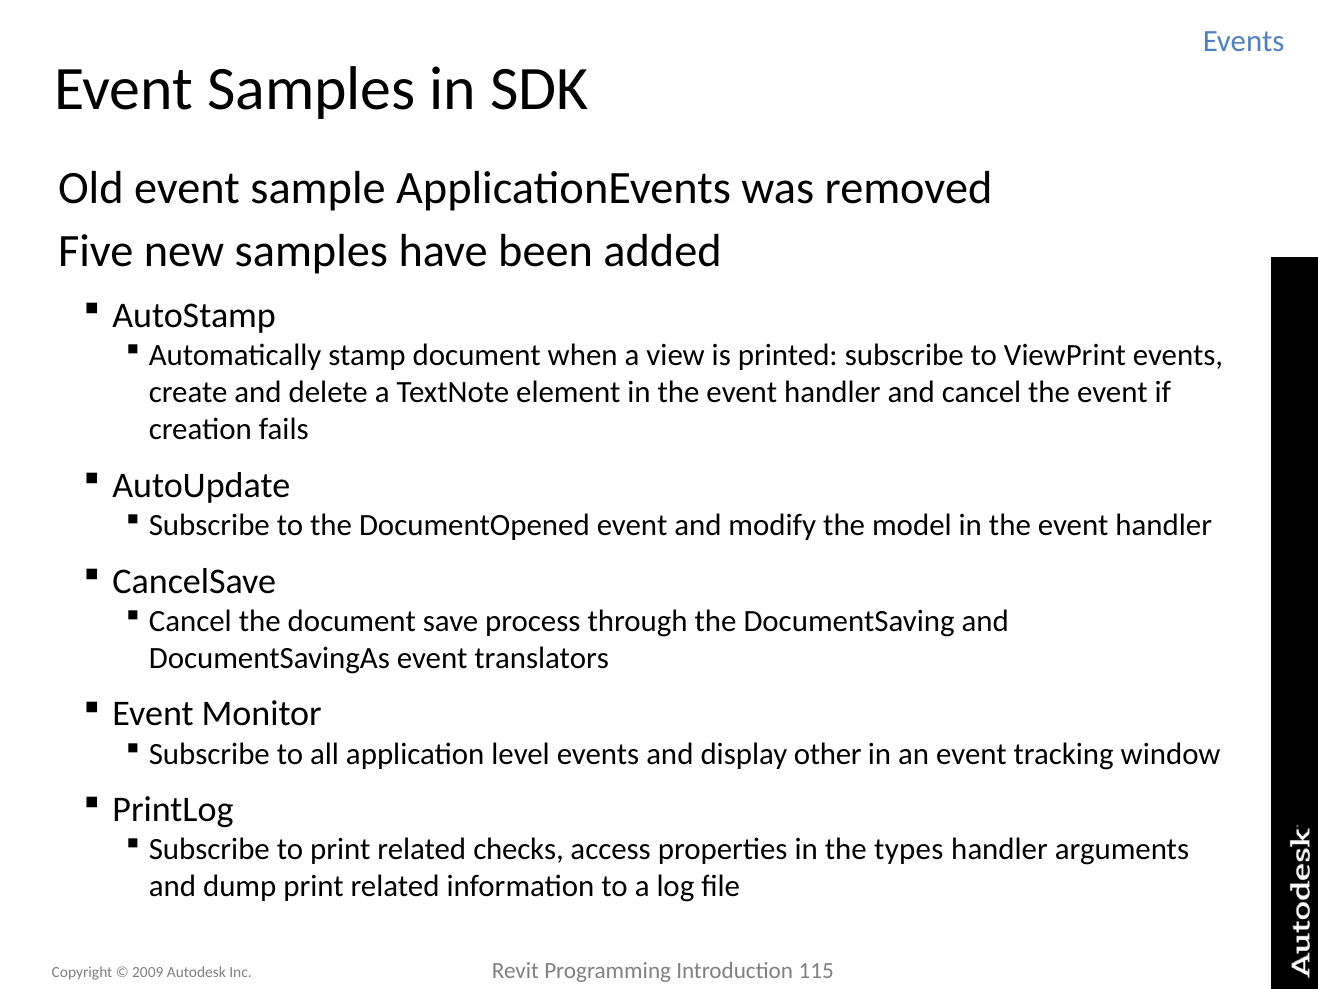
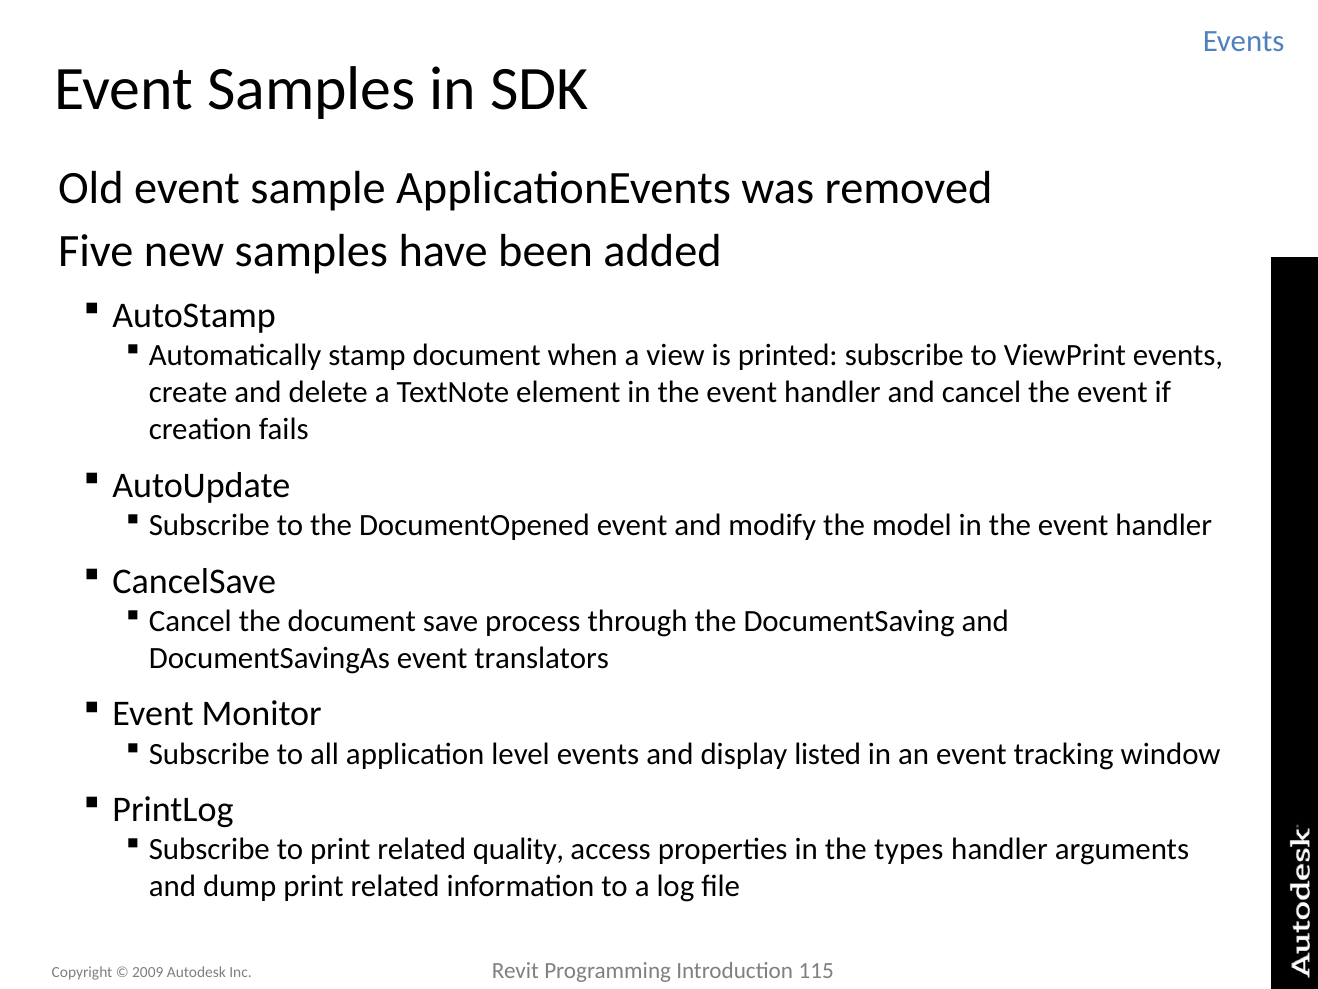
other: other -> listed (828, 754)
checks: checks -> quality (519, 850)
